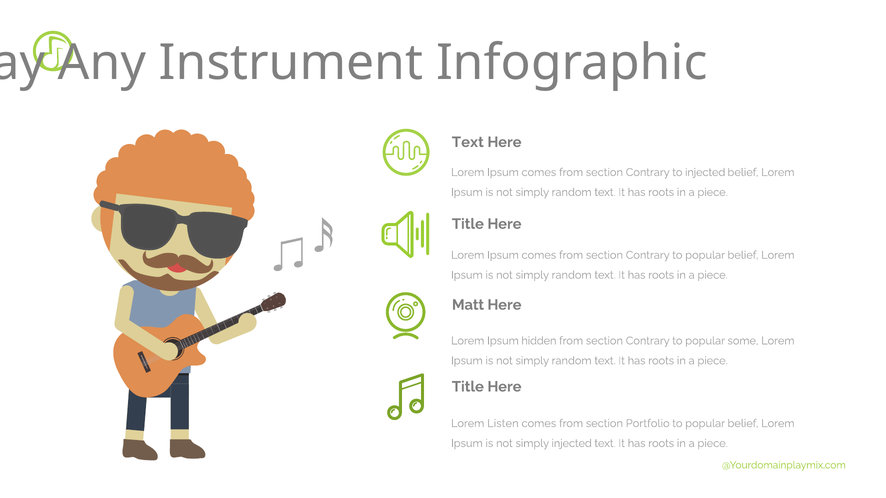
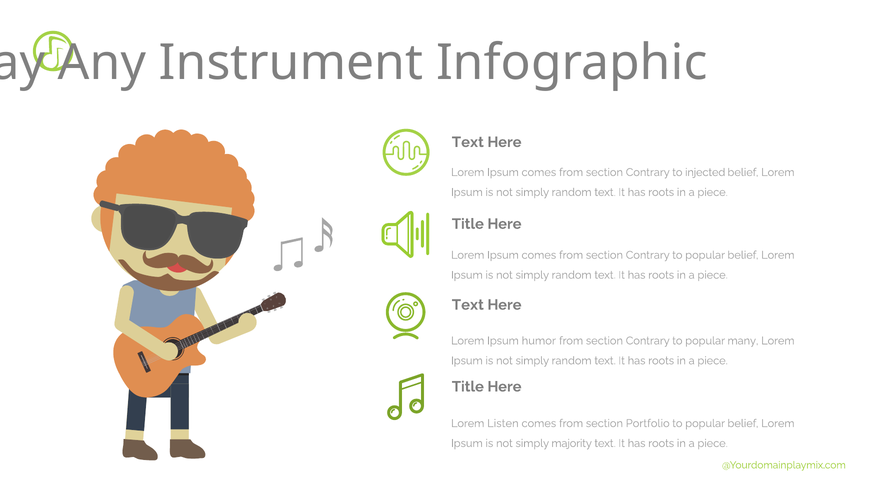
Matt: Matt -> Text (468, 305)
hidden: hidden -> humor (539, 341)
some: some -> many (743, 341)
simply injected: injected -> majority (572, 444)
